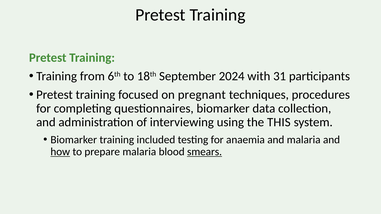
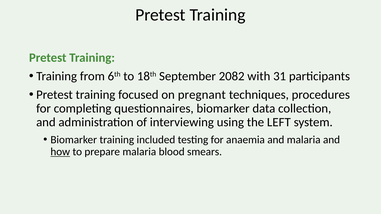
2024: 2024 -> 2082 (232, 76)
THIS: THIS -> LEFT (279, 122)
smears underline: present -> none (205, 152)
